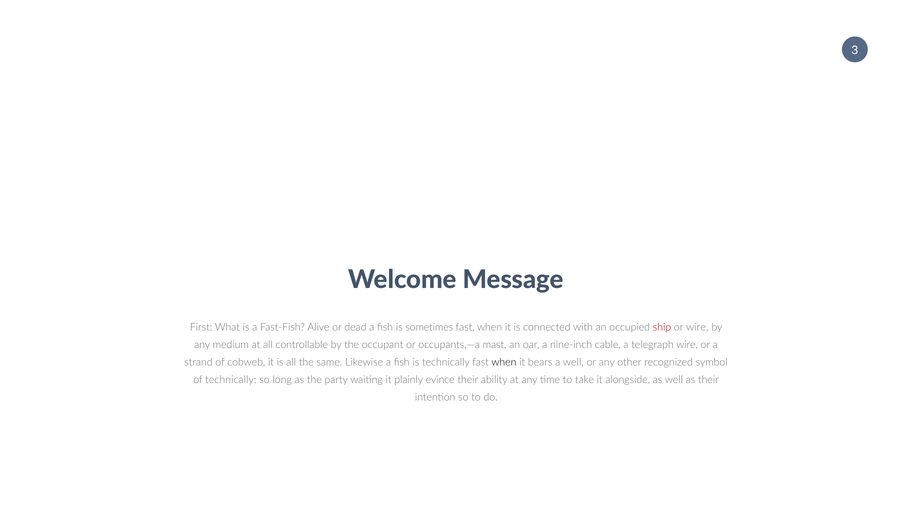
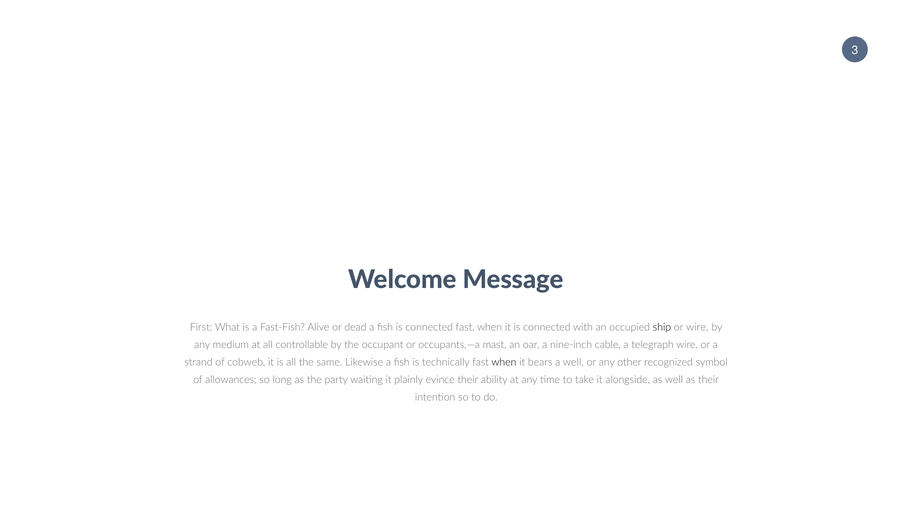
fish is sometimes: sometimes -> connected (429, 327)
ship colour: red -> black (662, 327)
of technically: technically -> allowances (231, 380)
